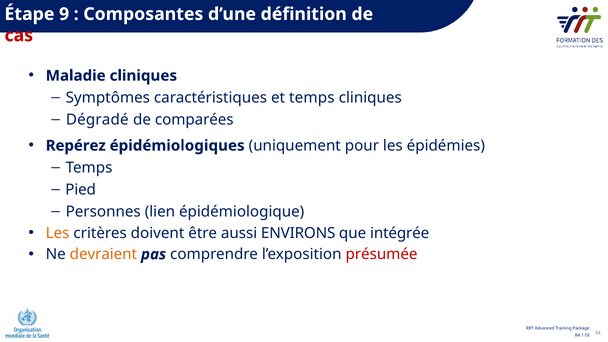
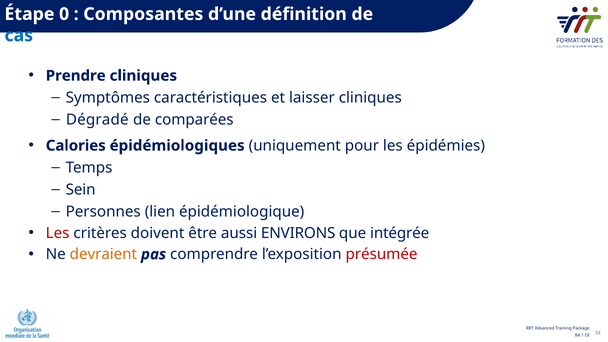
9: 9 -> 0 (64, 14)
cas colour: red -> blue (19, 35)
Maladie: Maladie -> Prendre (76, 76)
et temps: temps -> laisser (312, 98)
Repérez: Repérez -> Calories (76, 146)
Pied: Pied -> Sein (81, 190)
Les colour: orange -> red (58, 233)
